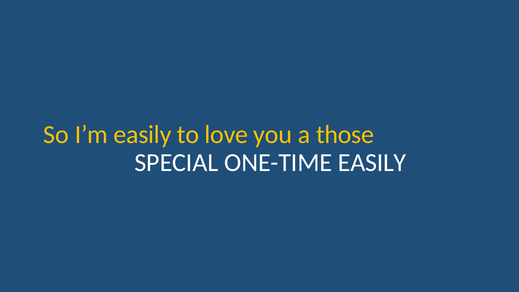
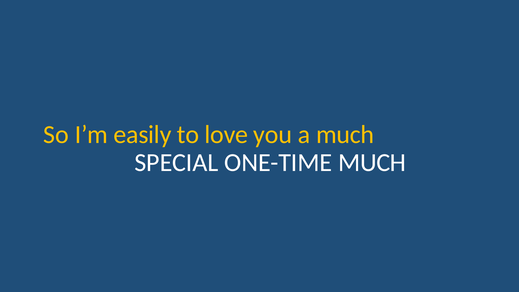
a those: those -> much (345, 134)
ONE-TIME EASILY: EASILY -> MUCH (372, 163)
